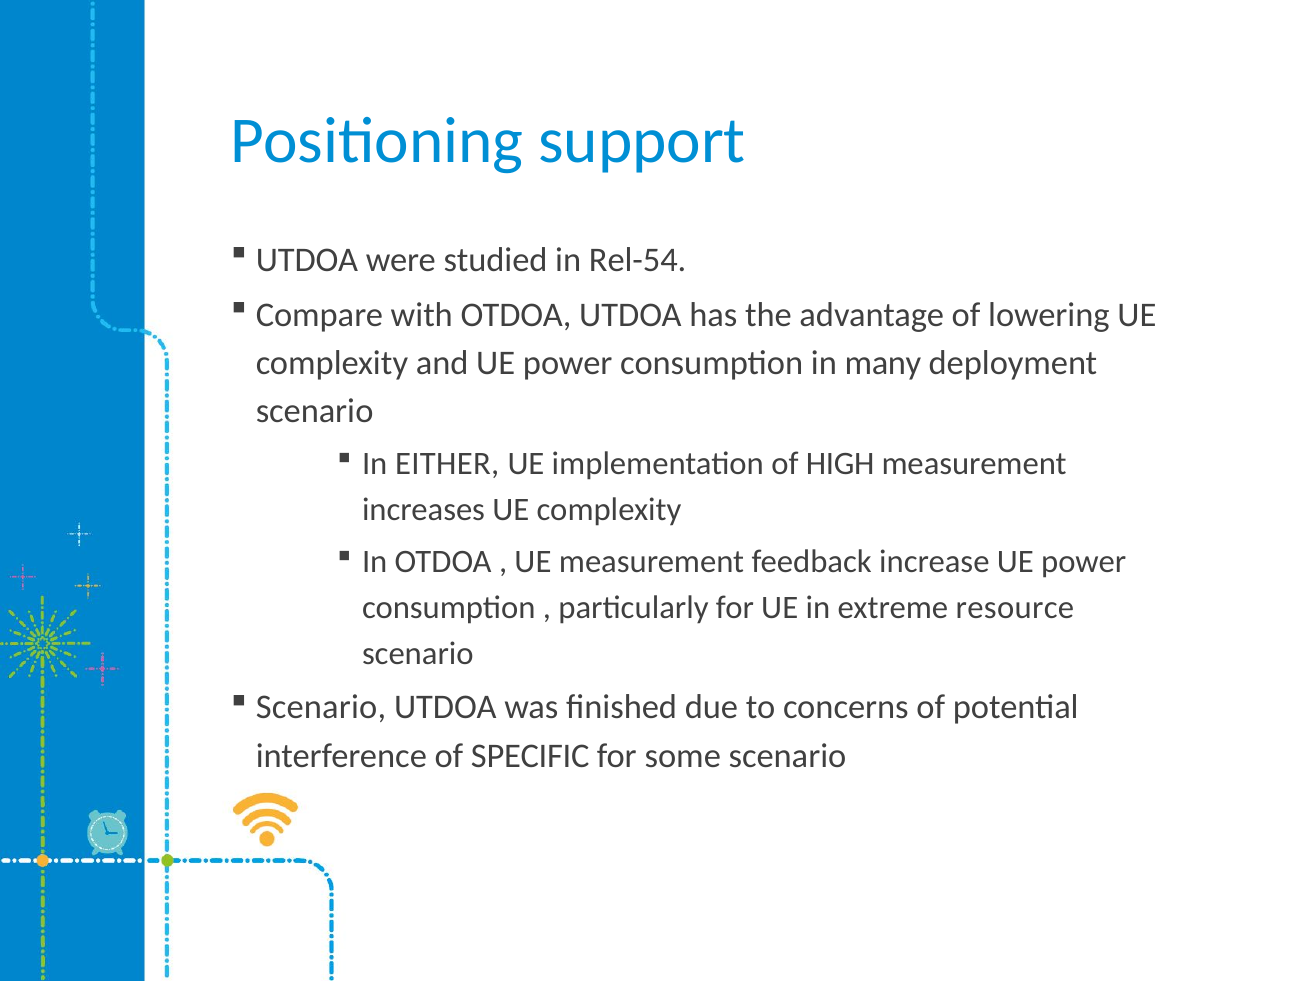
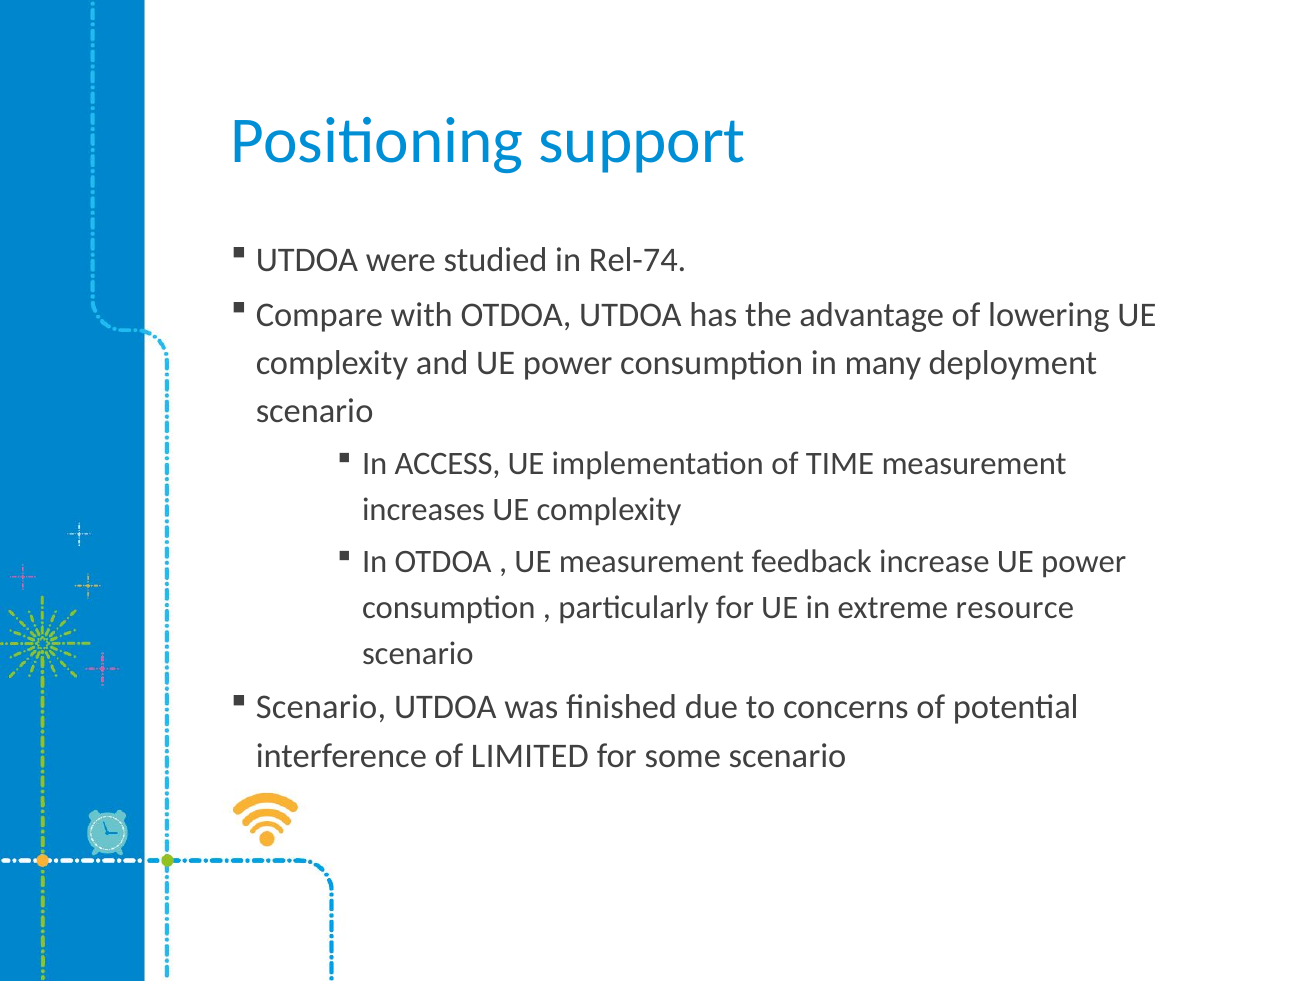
Rel-54: Rel-54 -> Rel-74 (638, 260)
EITHER: EITHER -> ACCESS (448, 464)
HIGH: HIGH -> TIME (840, 464)
SPECIFIC: SPECIFIC -> LIMITED (530, 756)
